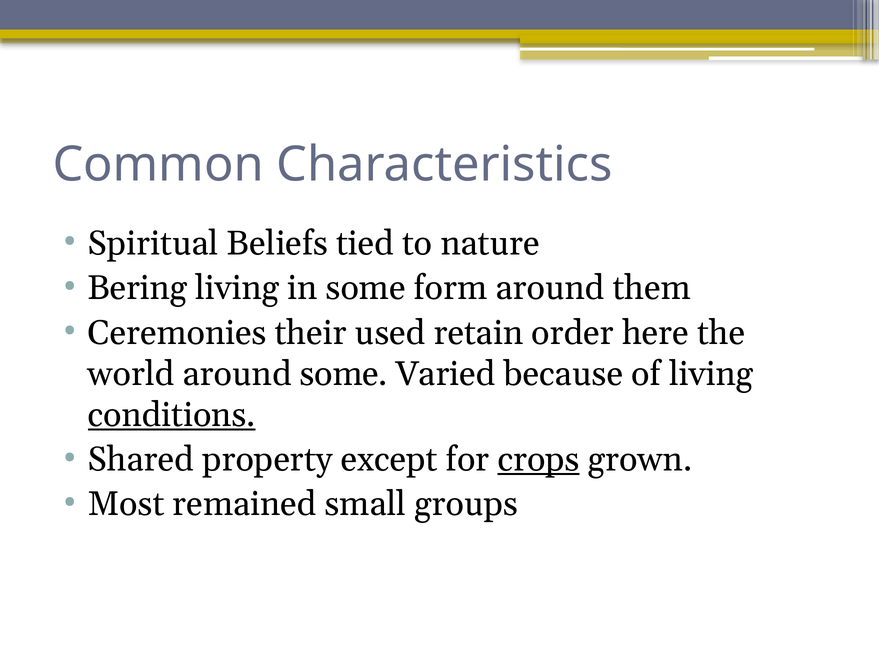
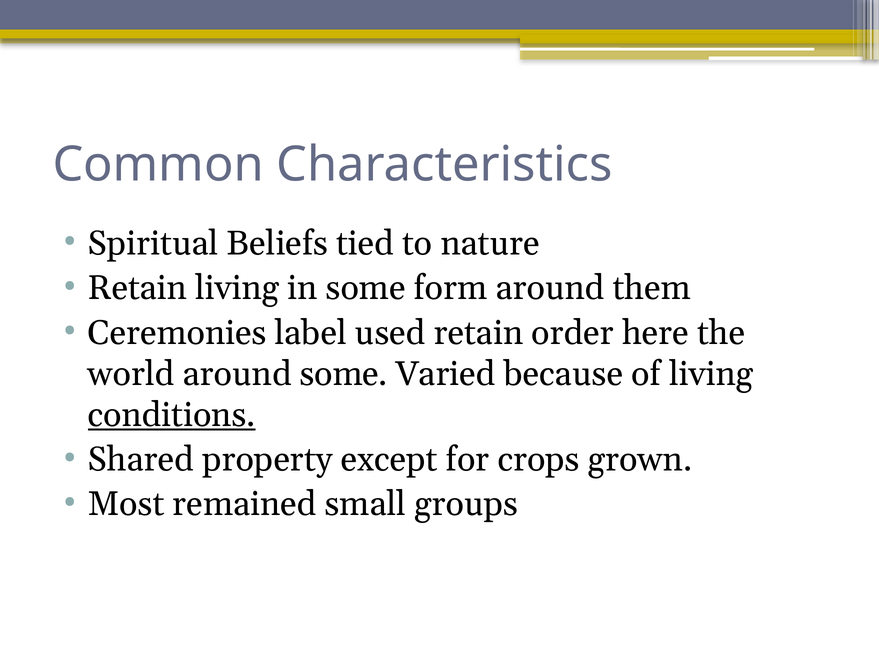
Bering: Bering -> Retain (137, 288)
their: their -> label (311, 333)
crops underline: present -> none (539, 460)
